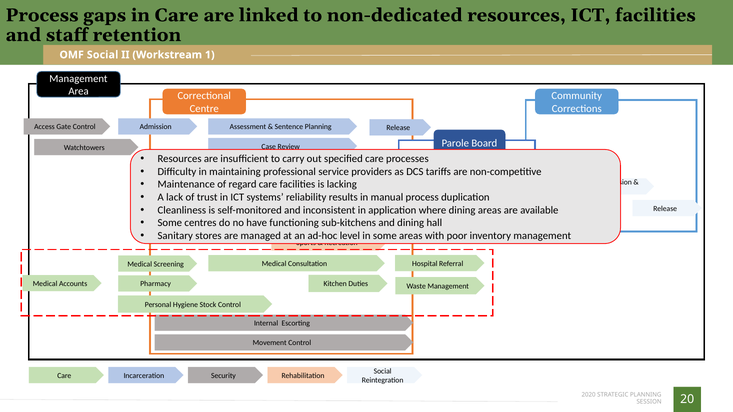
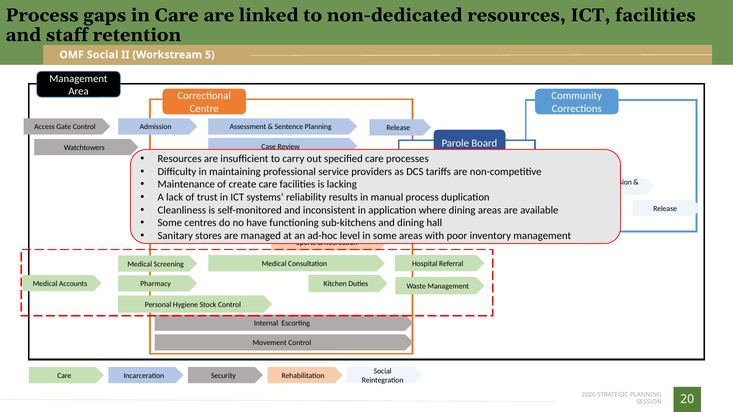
1: 1 -> 5 (210, 55)
regard: regard -> create (243, 185)
